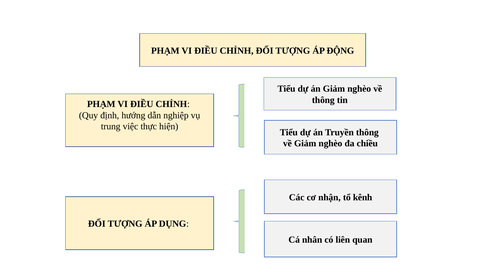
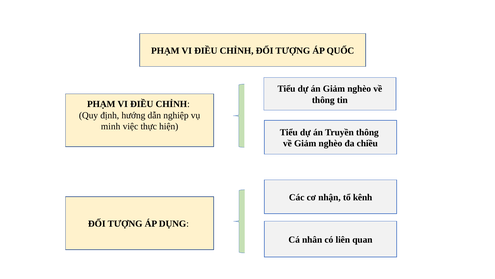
ĐỘNG: ĐỘNG -> QUỐC (340, 51)
trung: trung -> minh (111, 126)
